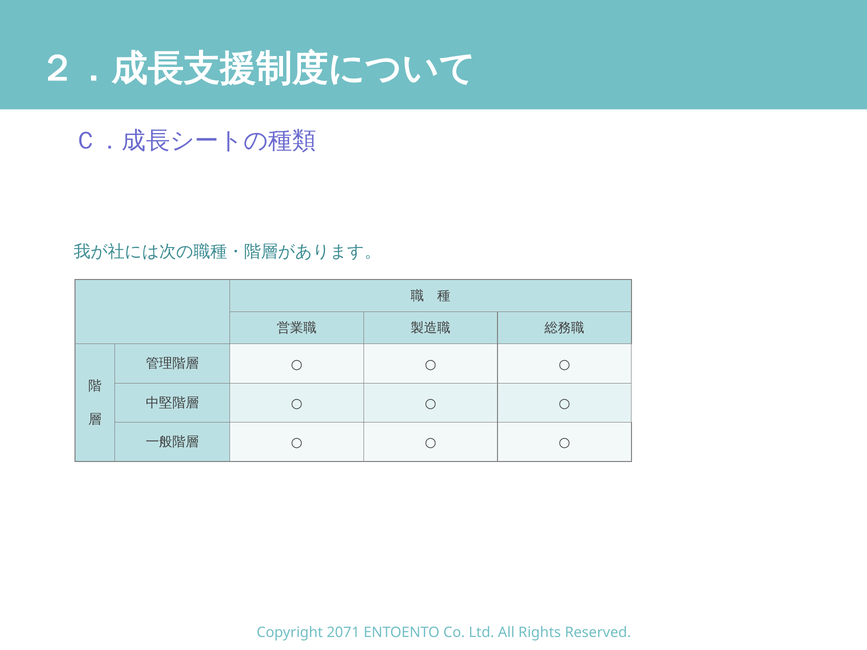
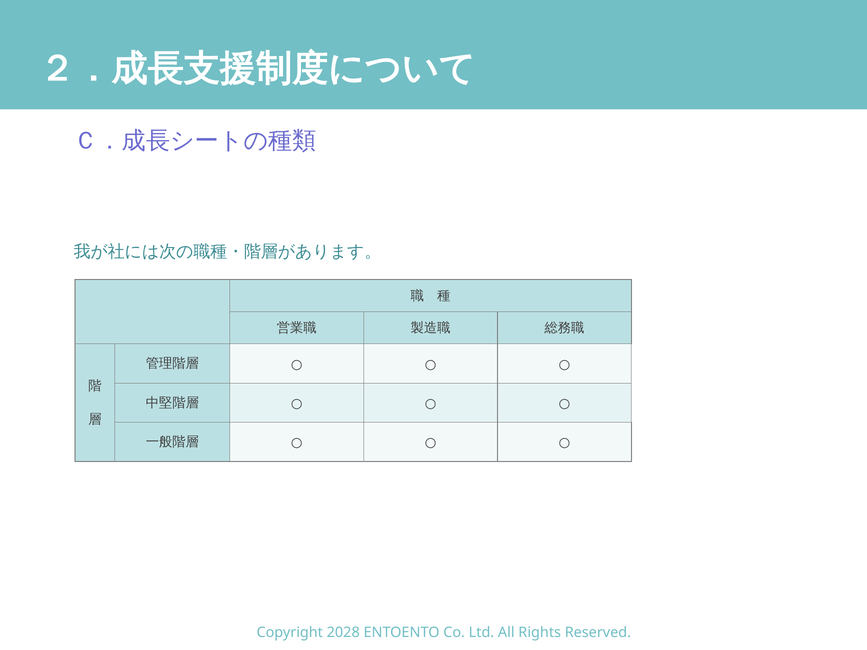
2071: 2071 -> 2028 (343, 633)
